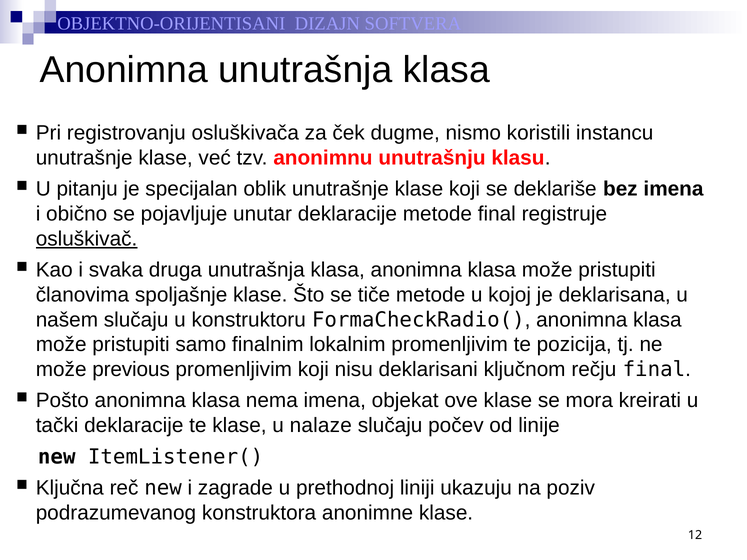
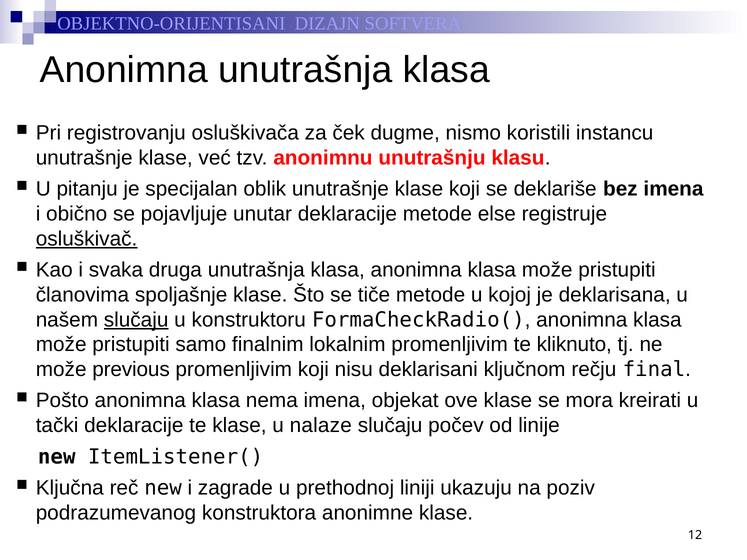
metode final: final -> else (497, 214)
slučaju underline: none -> present (136, 320)
pozicija: pozicija -> kliknuto (574, 345)
